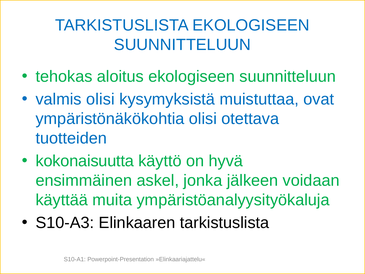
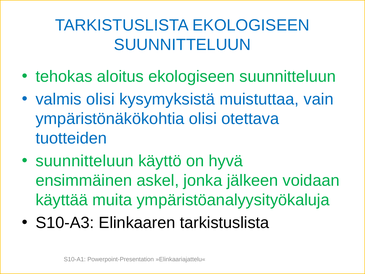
ovat: ovat -> vain (319, 99)
kokonaisuutta: kokonaisuutta -> suunnitteluun (85, 161)
